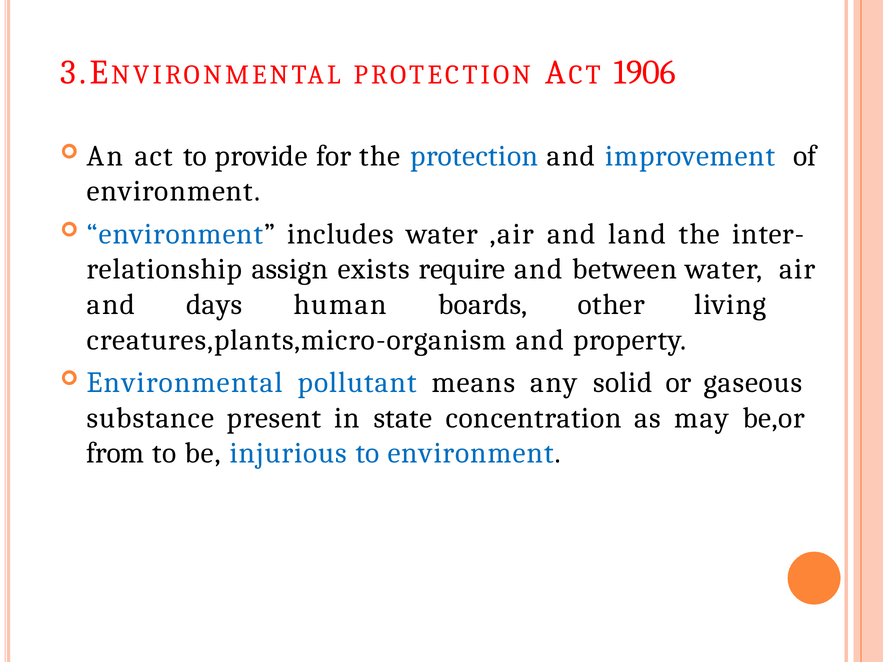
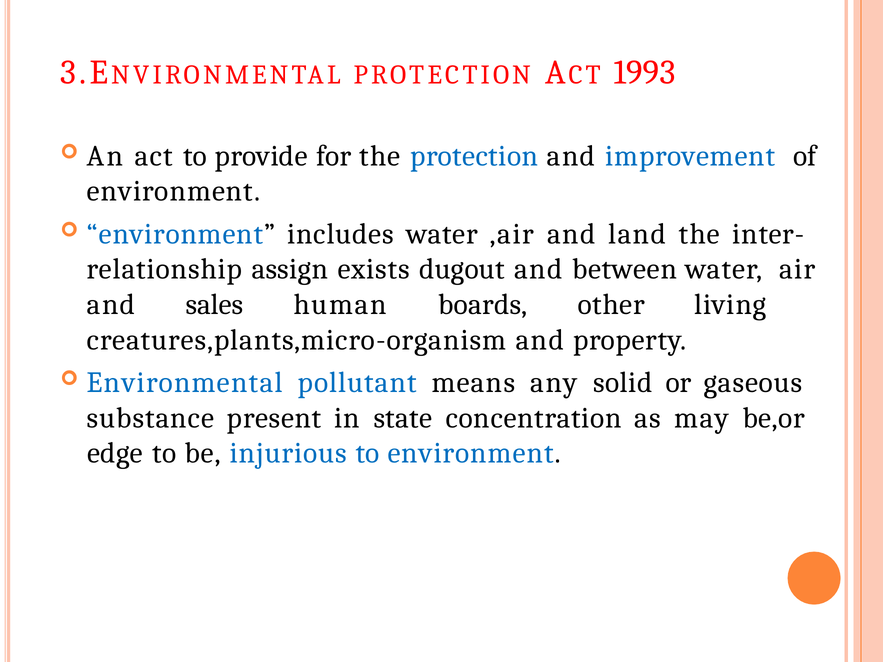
1906: 1906 -> 1993 (645, 73)
require: require -> dugout (462, 269)
days: days -> sales (214, 305)
from: from -> edge (115, 453)
